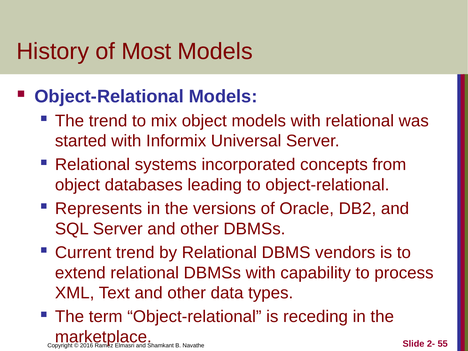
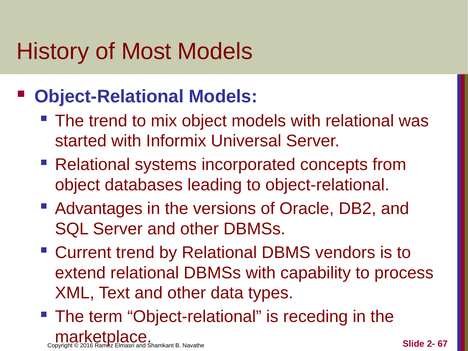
Represents: Represents -> Advantages (99, 209)
55: 55 -> 67 (443, 344)
